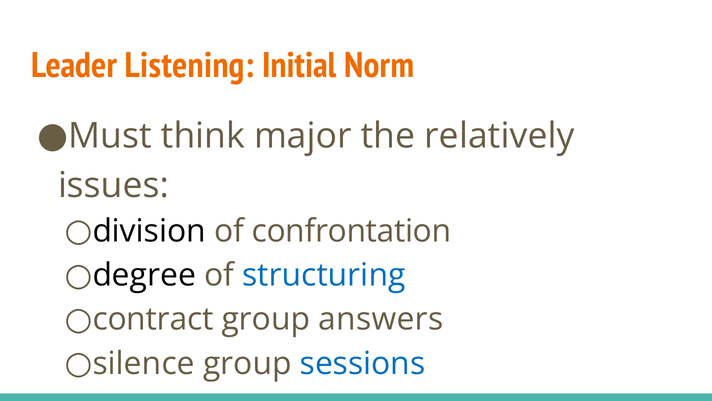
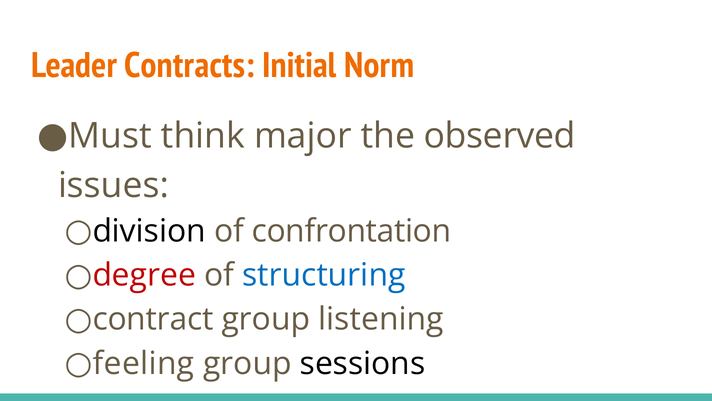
Listening: Listening -> Contracts (189, 66)
relatively: relatively -> observed (500, 136)
degree colour: black -> red (144, 275)
answers: answers -> listening (381, 319)
silence: silence -> feeling (144, 363)
sessions colour: blue -> black (363, 363)
